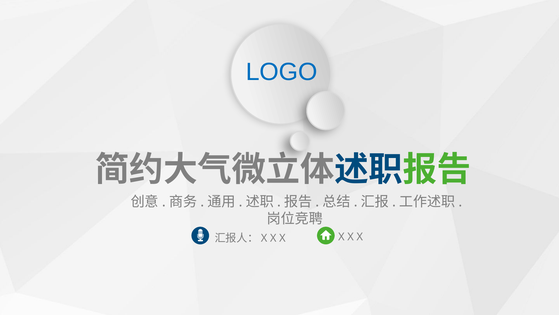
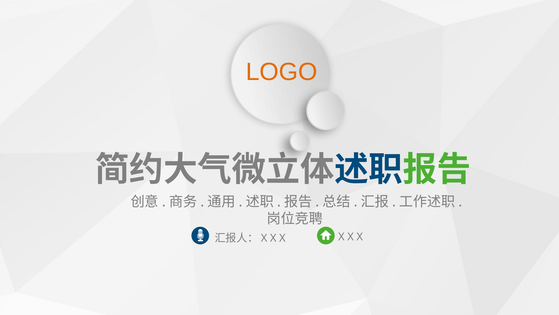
LOGO colour: blue -> orange (282, 72)
